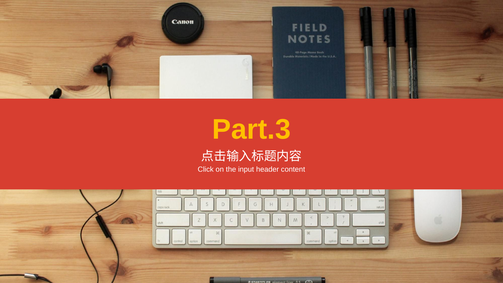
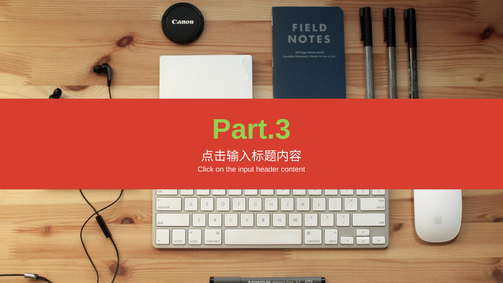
Part.3 colour: yellow -> light green (251, 130)
